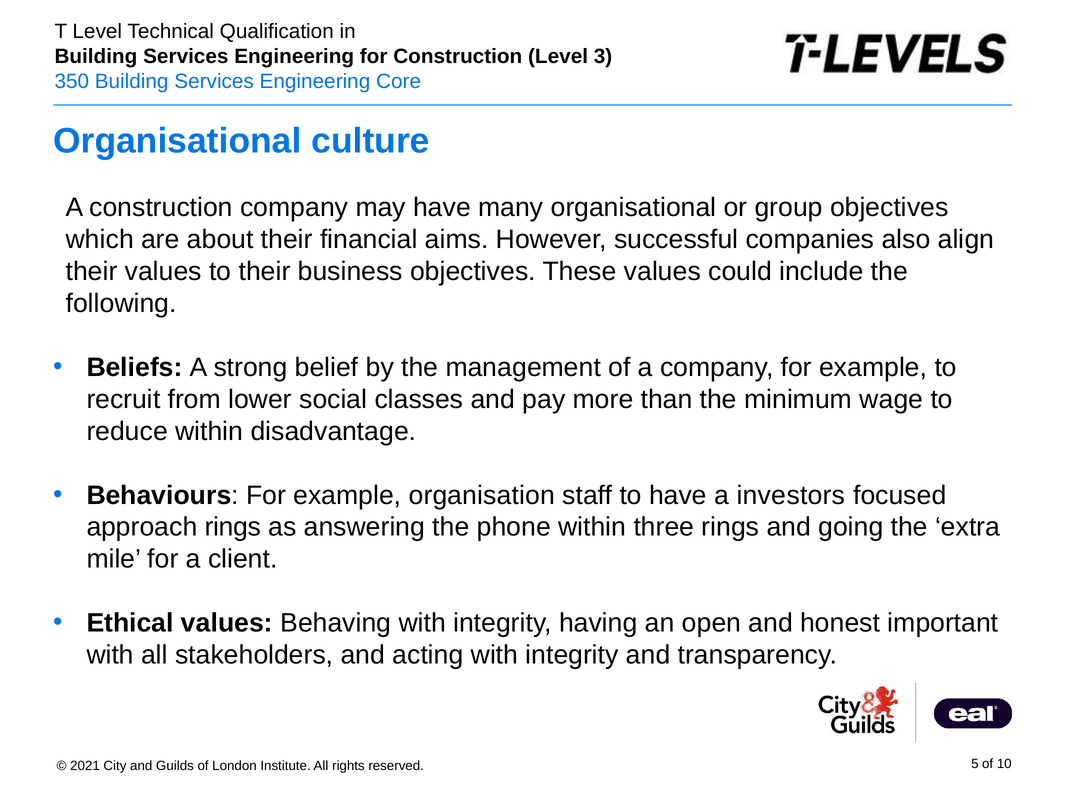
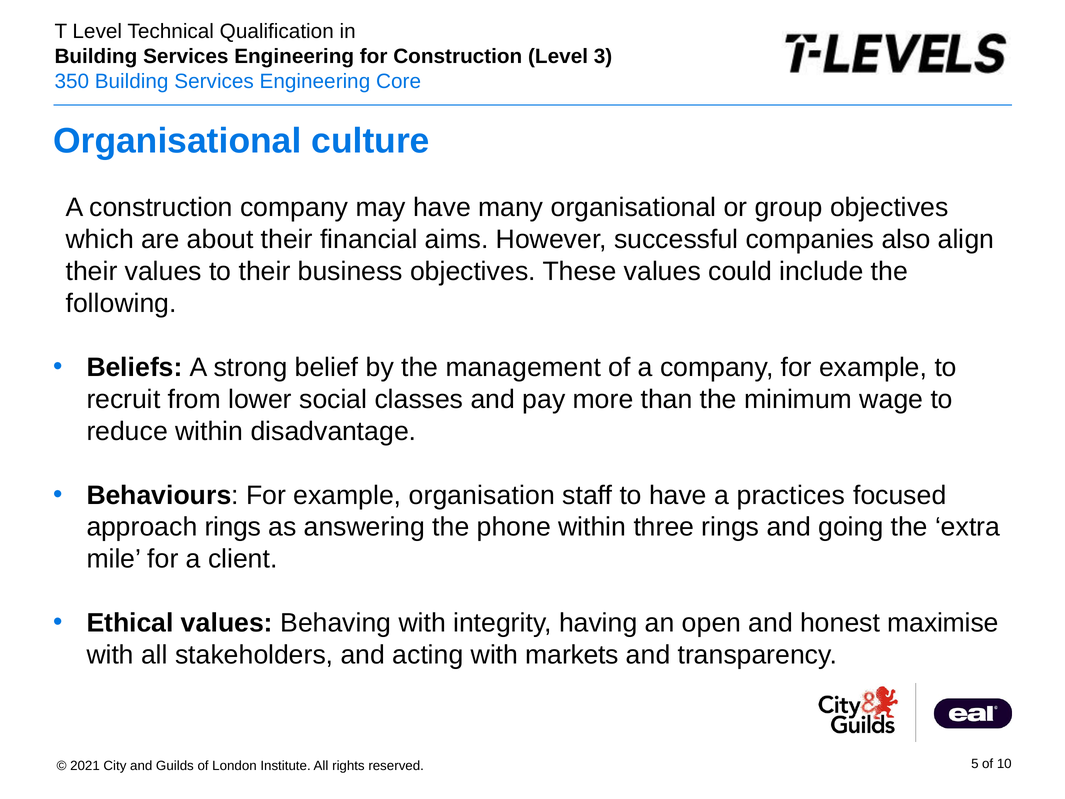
investors: investors -> practices (791, 495)
important: important -> maximise (943, 623)
acting with integrity: integrity -> markets (572, 655)
